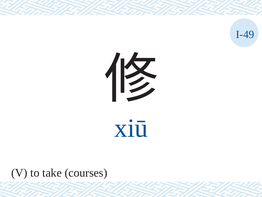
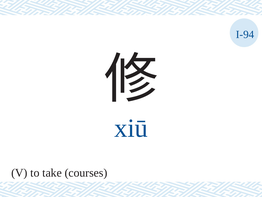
I-49: I-49 -> I-94 (245, 34)
